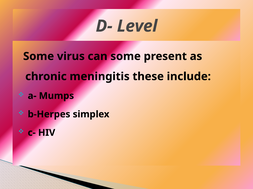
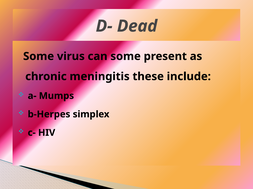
Level: Level -> Dead (137, 26)
